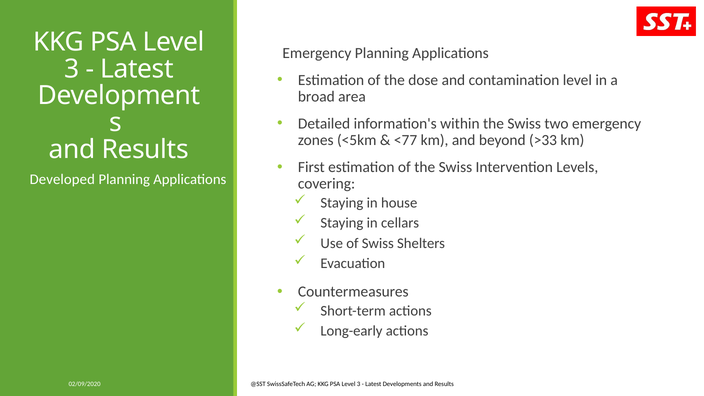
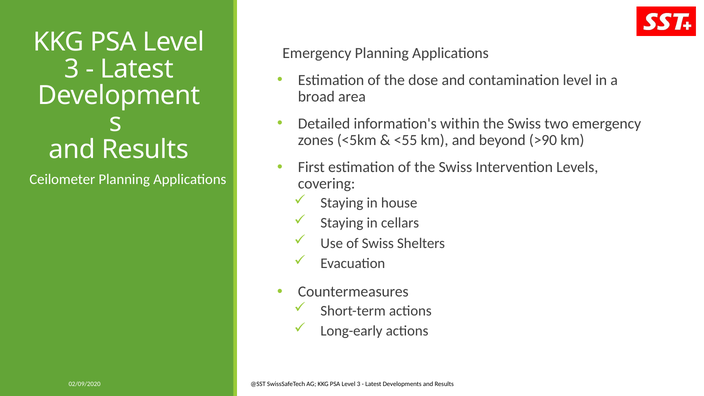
<77: <77 -> <55 (406, 140)
>33: >33 -> >90 (543, 140)
Developed: Developed -> Ceilometer (62, 179)
